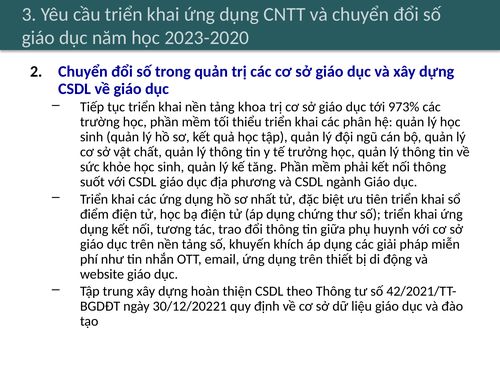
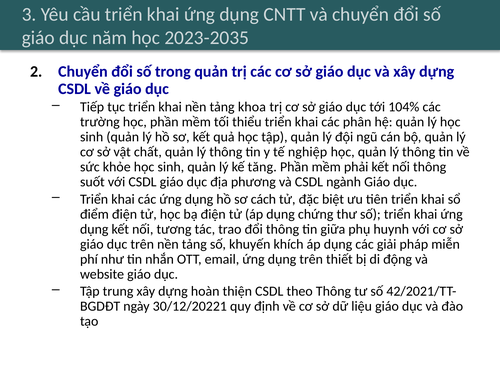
2023-2020: 2023-2020 -> 2023-2035 (207, 38)
973%: 973% -> 104% (404, 107)
trưởng: trưởng -> nghiệp (308, 152)
nhất: nhất -> cách (263, 199)
